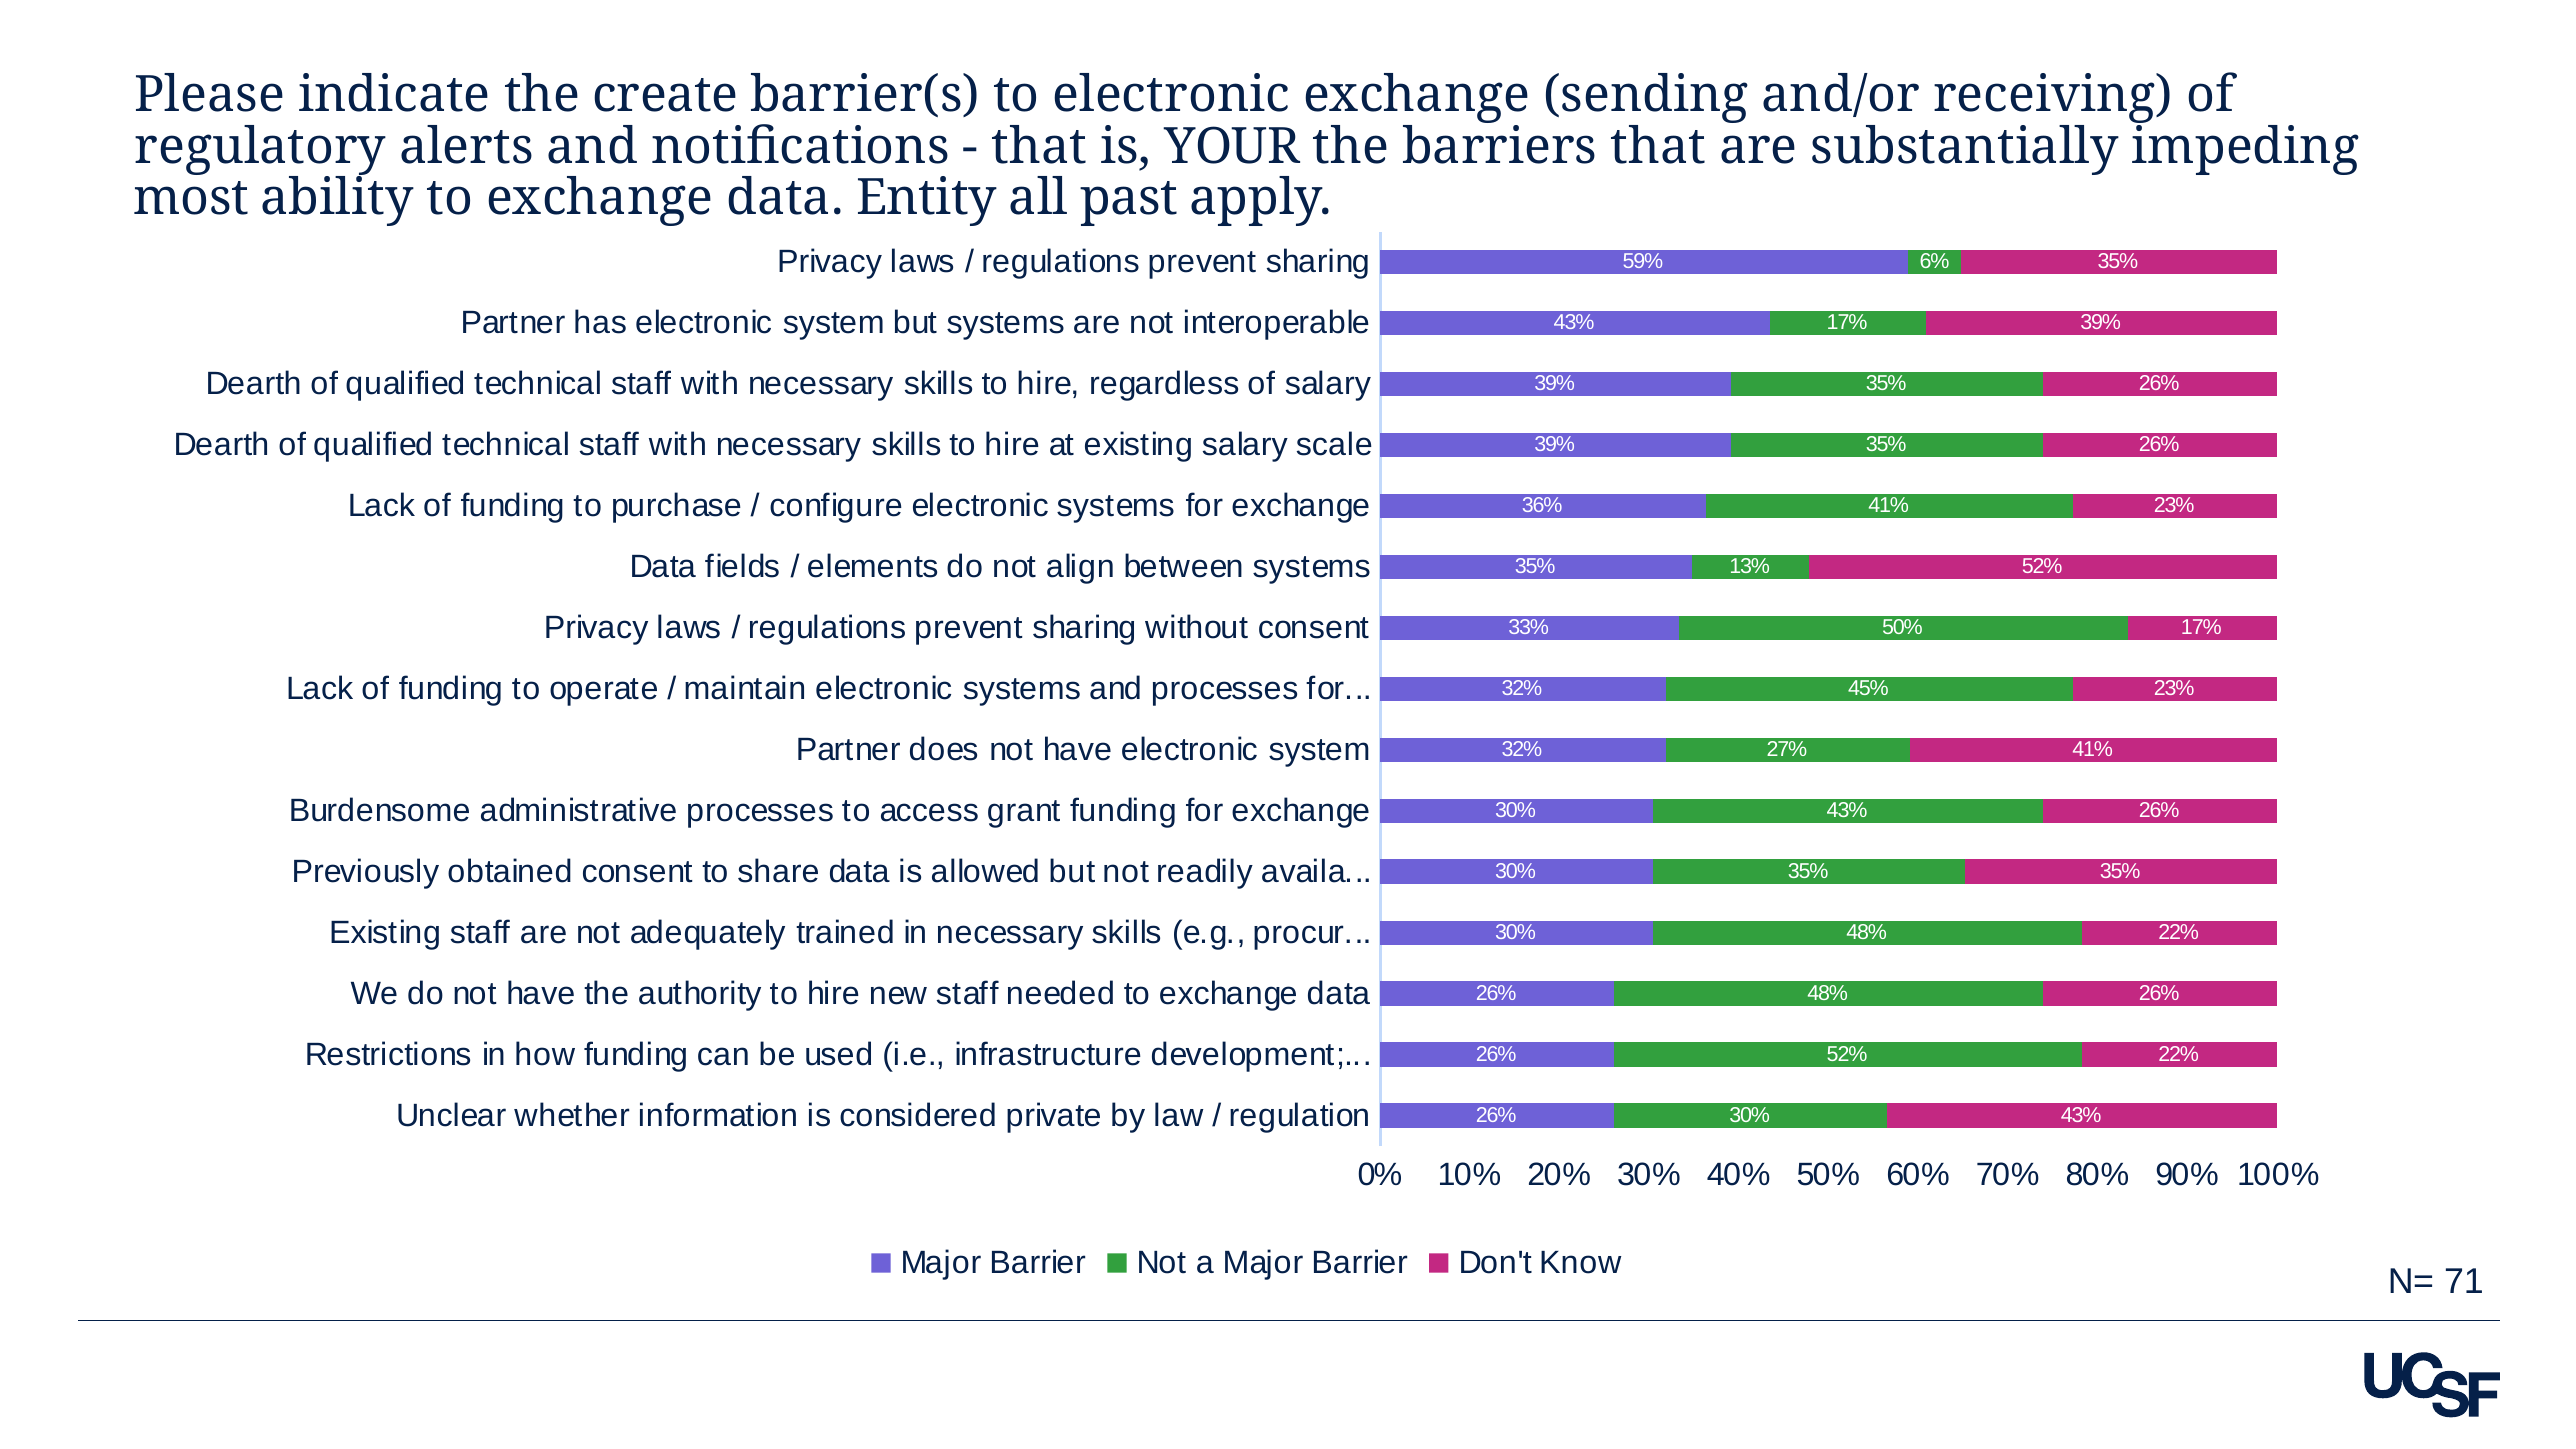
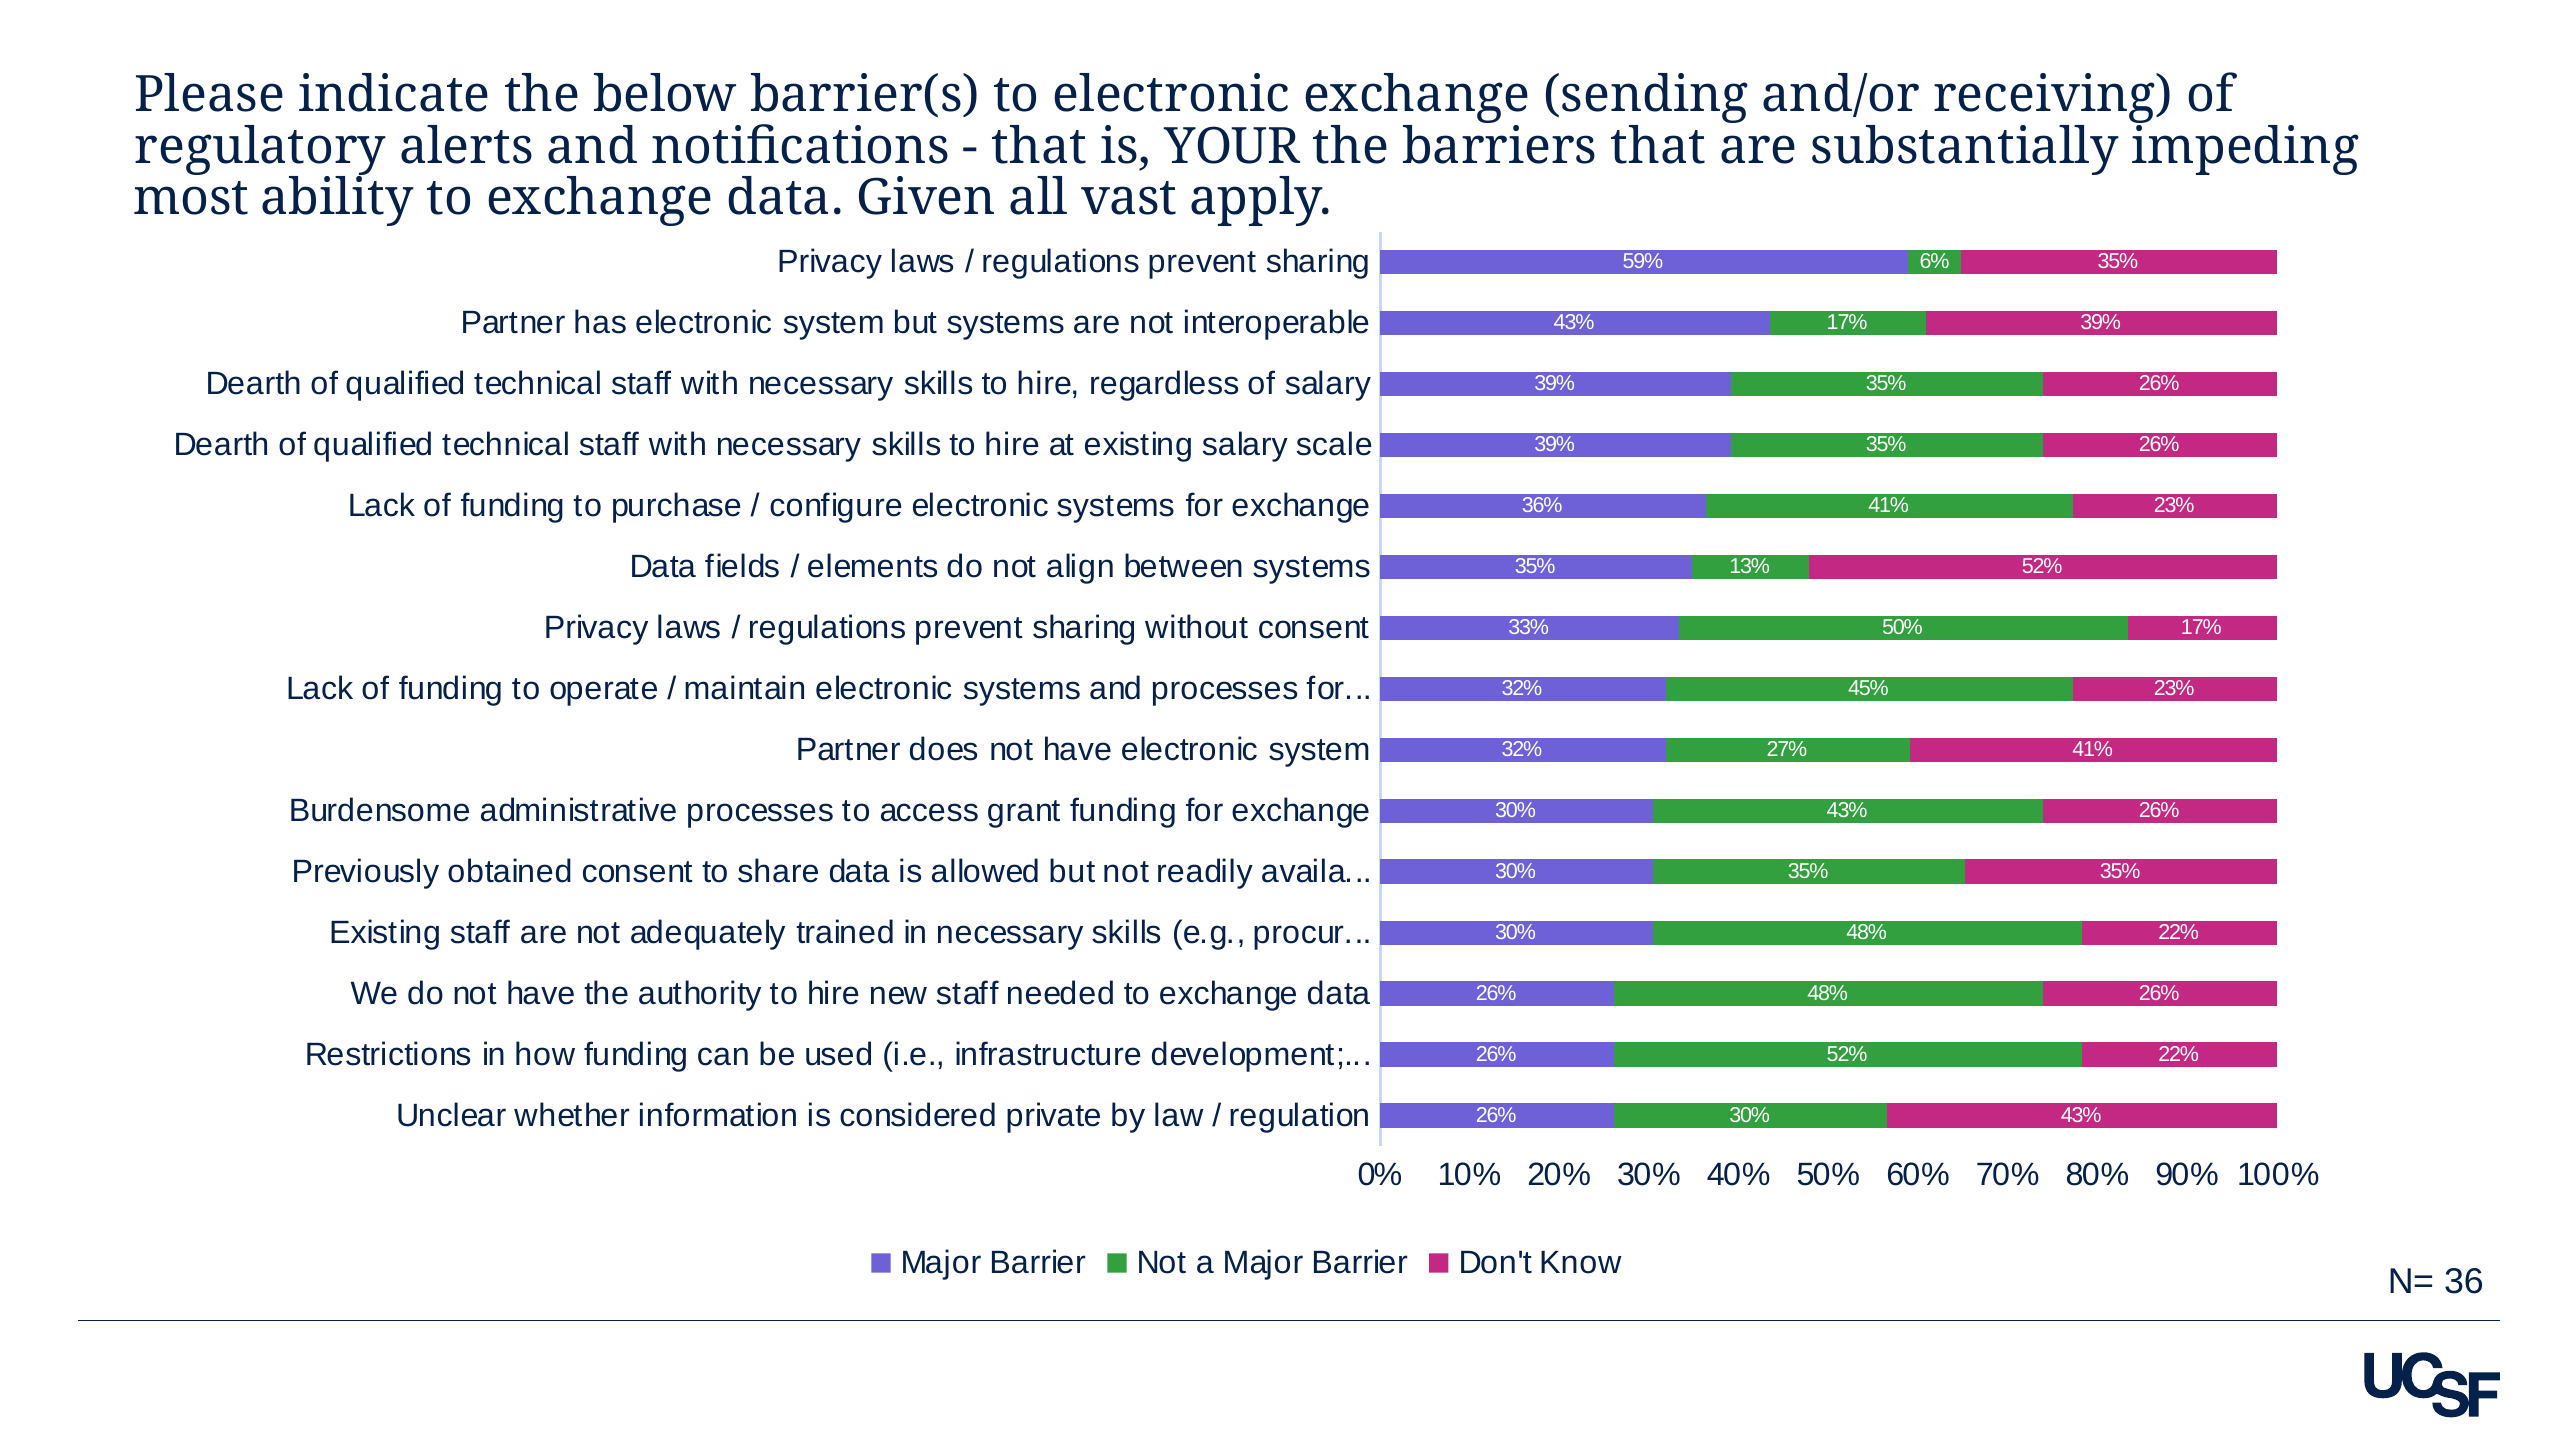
create: create -> below (665, 95)
Entity: Entity -> Given (926, 198)
past: past -> vast (1129, 198)
71: 71 -> 36 (2464, 1282)
